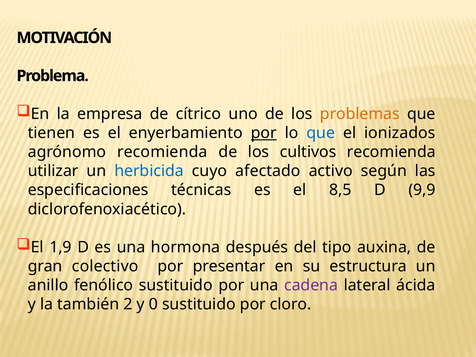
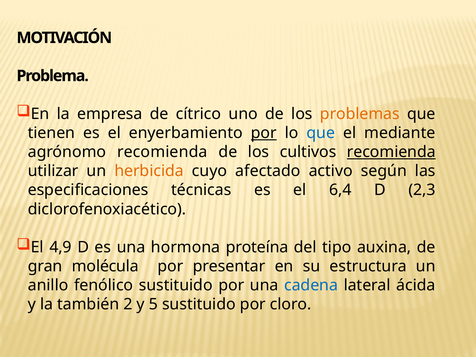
ionizados: ionizados -> mediante (400, 133)
recomienda underline: none -> present (391, 152)
herbicida colour: blue -> orange (149, 171)
8,5: 8,5 -> 6,4 (340, 190)
9,9: 9,9 -> 2,3 (422, 190)
1,9: 1,9 -> 4,9 (61, 247)
después: después -> proteína (257, 247)
colectivo: colectivo -> molécula (105, 266)
cadena colour: purple -> blue (311, 285)
0: 0 -> 5 (153, 304)
